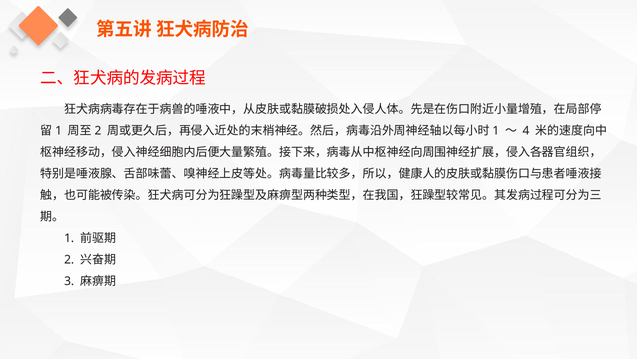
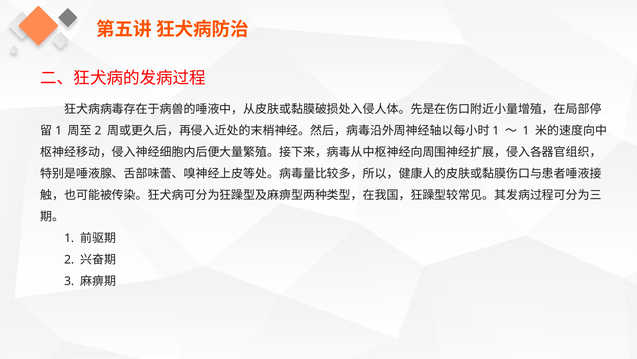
4: 4 -> 1 (526, 130)
